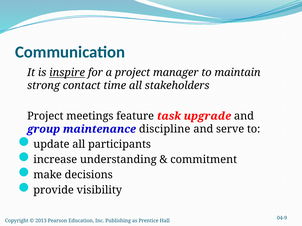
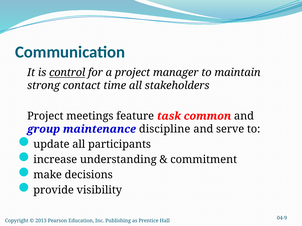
inspire: inspire -> control (67, 73)
upgrade: upgrade -> common (207, 116)
